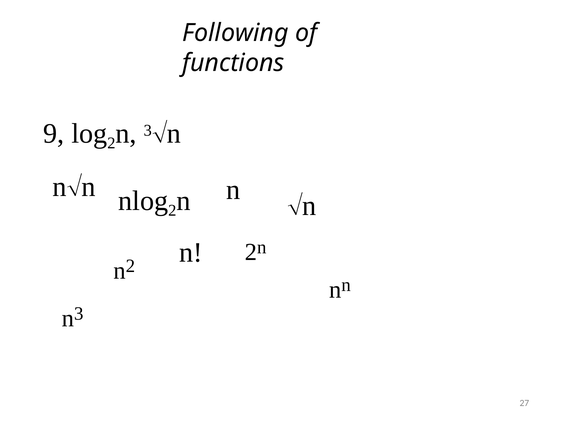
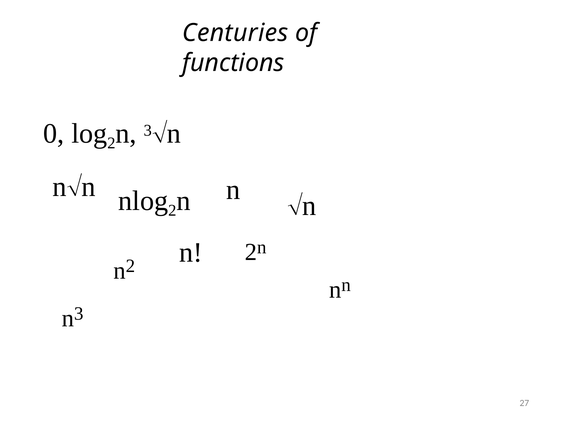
Following: Following -> Centuries (235, 33)
9: 9 -> 0 (54, 133)
